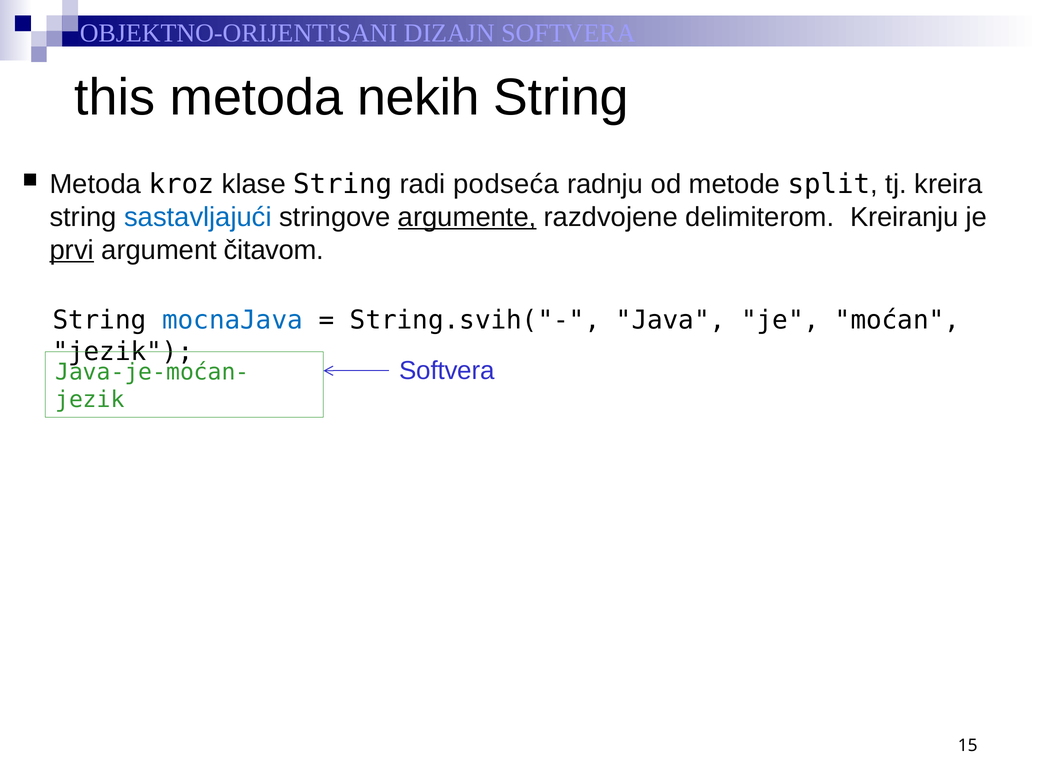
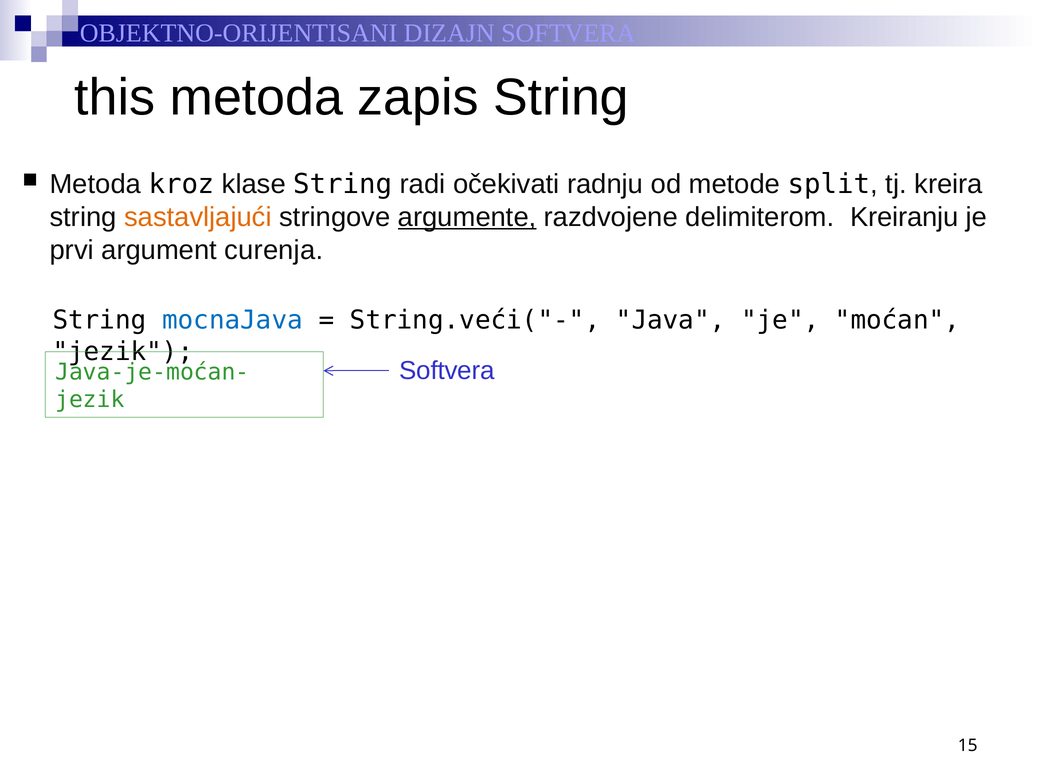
nekih: nekih -> zapis (418, 98)
podseća: podseća -> očekivati (506, 184)
sastavljajući colour: blue -> orange (198, 217)
prvi underline: present -> none (72, 250)
čitavom: čitavom -> curenja (274, 250)
String.svih("-: String.svih("- -> String.veći("- (475, 320)
